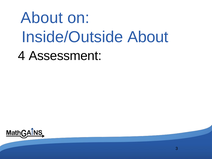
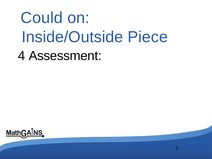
About: About -> Could (42, 18)
Inside/Outside About: About -> Piece (148, 37)
